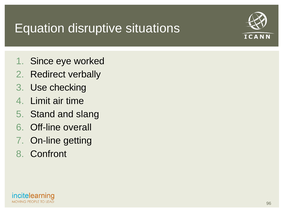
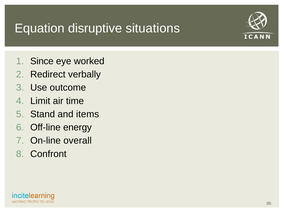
checking: checking -> outcome (68, 88)
slang: slang -> items (88, 114)
overall: overall -> energy (77, 127)
getting: getting -> overall (78, 141)
